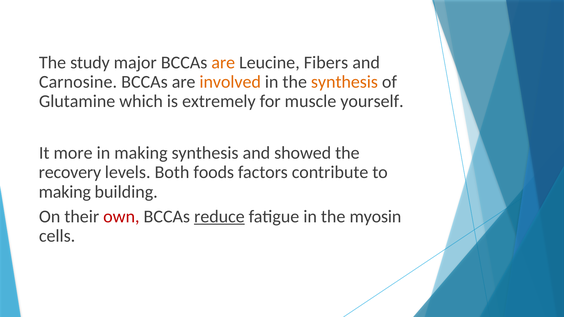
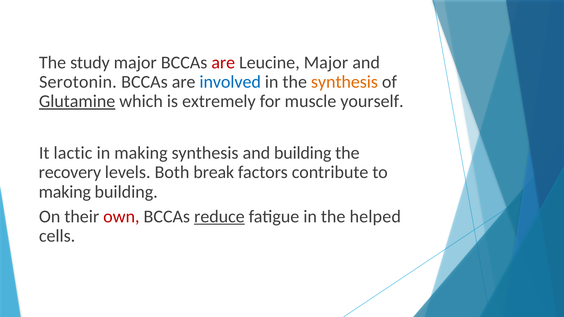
are colour: orange -> red (223, 62)
Leucine Fibers: Fibers -> Major (326, 62)
Carnosine: Carnosine -> Serotonin (78, 82)
involved colour: orange -> blue (230, 82)
Glutamine underline: none -> present (77, 101)
more: more -> lactic (73, 153)
and showed: showed -> building (303, 153)
foods: foods -> break (214, 172)
myosin: myosin -> helped (375, 217)
